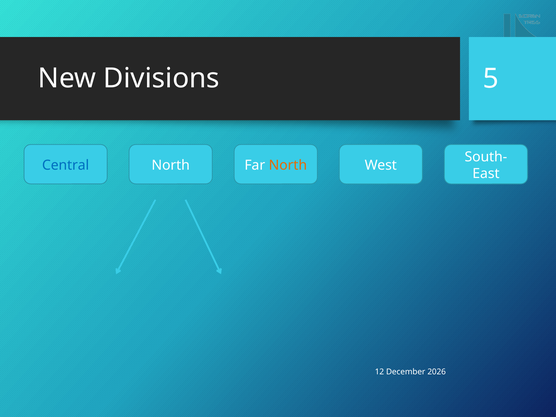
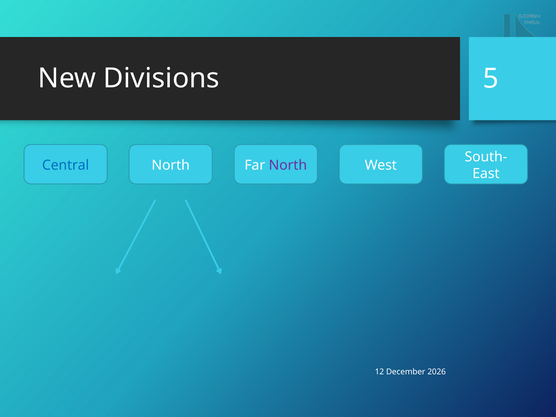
North colour: orange -> purple (288, 165)
